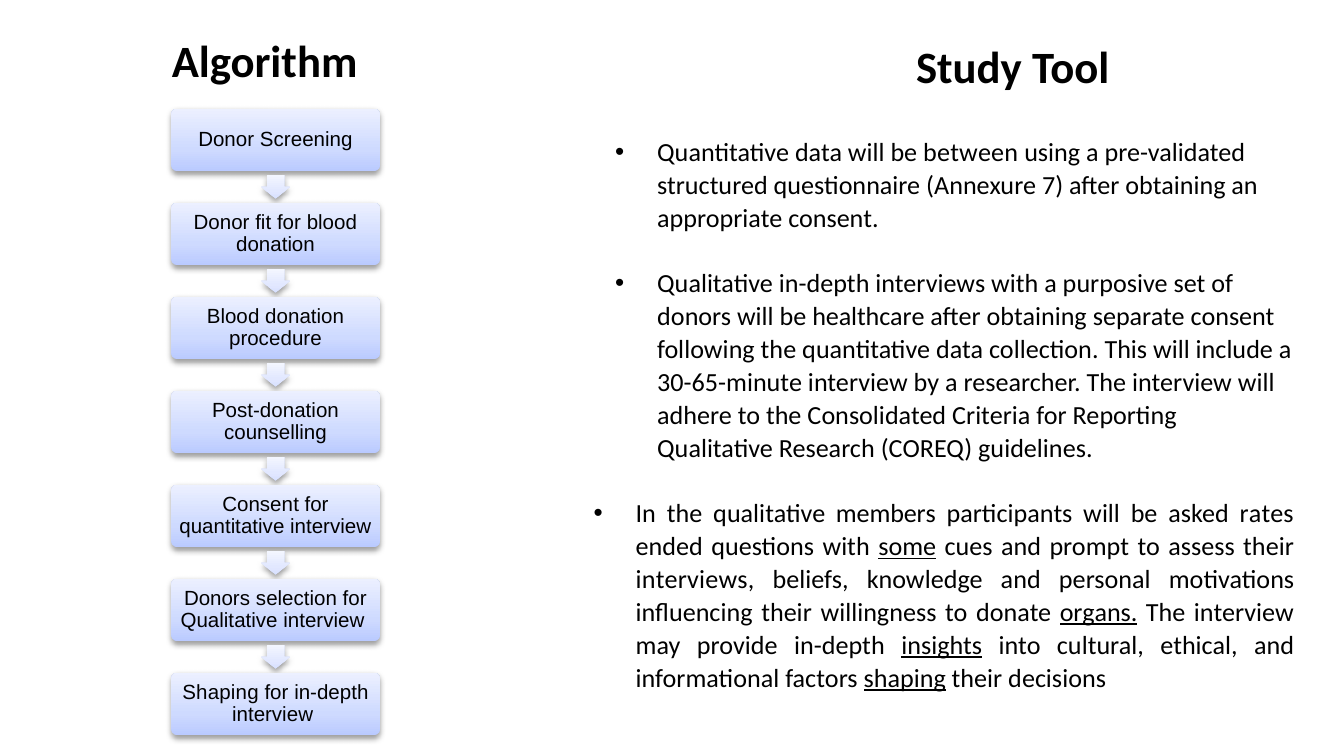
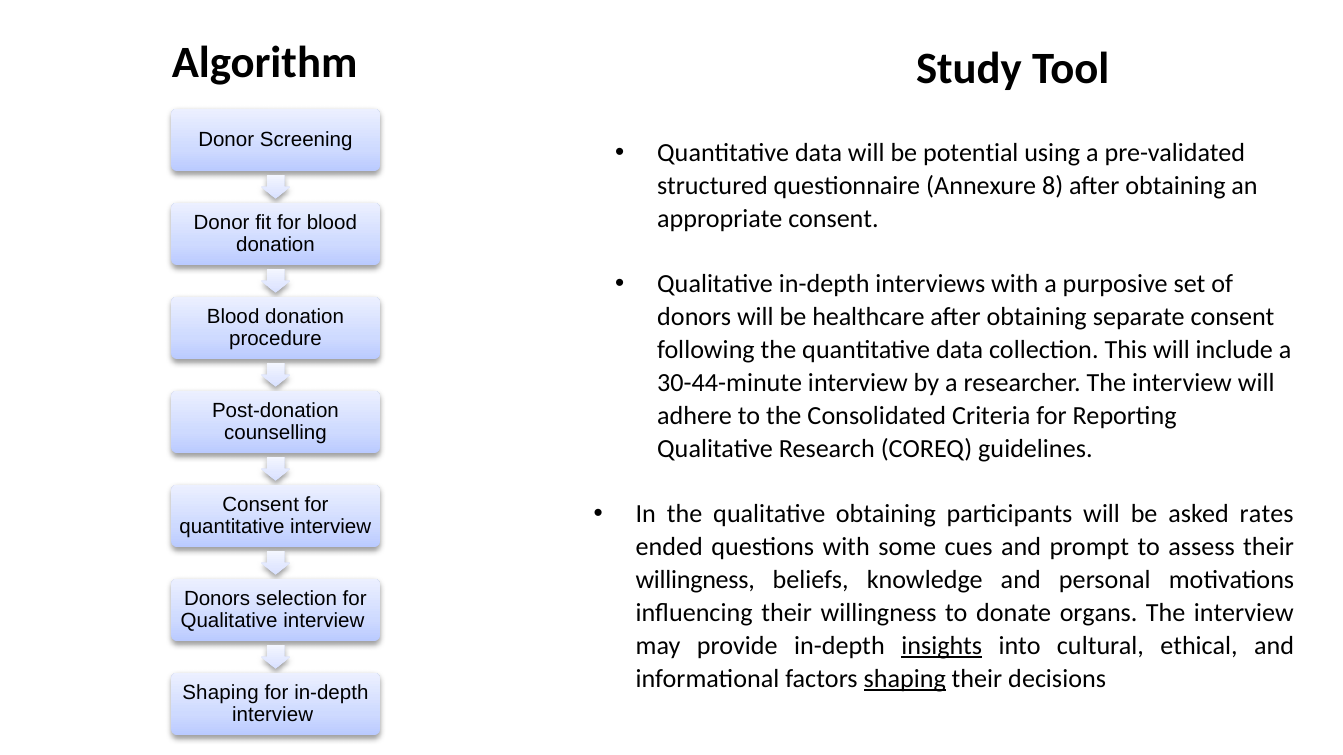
between: between -> potential (971, 153)
7: 7 -> 8 (1053, 186)
30-65-minute: 30-65-minute -> 30-44-minute (730, 383)
qualitative members: members -> obtaining (886, 515)
some underline: present -> none (907, 548)
interviews: interviews -> willingness (695, 580)
organs underline: present -> none (1099, 613)
